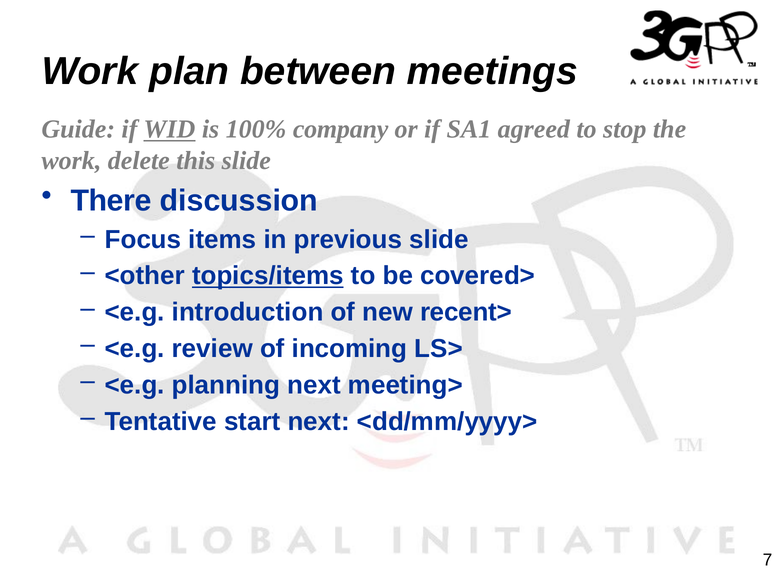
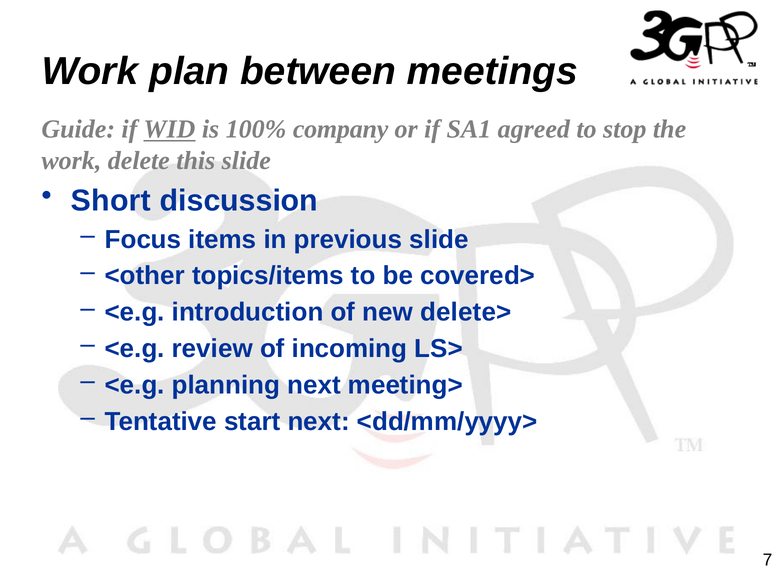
There: There -> Short (111, 201)
topics/items underline: present -> none (268, 276)
recent>: recent> -> delete> (466, 312)
